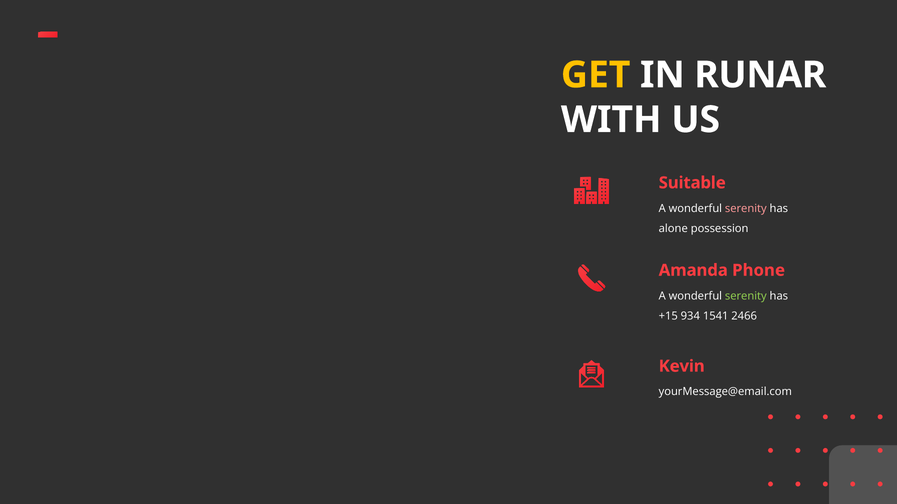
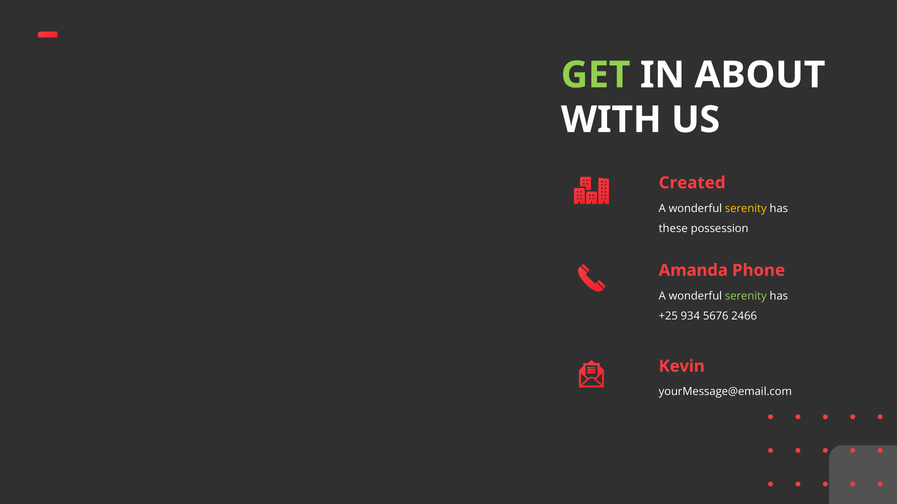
GET colour: yellow -> light green (596, 75)
RUNAR: RUNAR -> ABOUT (760, 75)
Suitable: Suitable -> Created (692, 183)
serenity colour: pink -> yellow (746, 209)
alone: alone -> these (673, 229)
+15: +15 -> +25 (668, 316)
1541: 1541 -> 5676 (716, 316)
